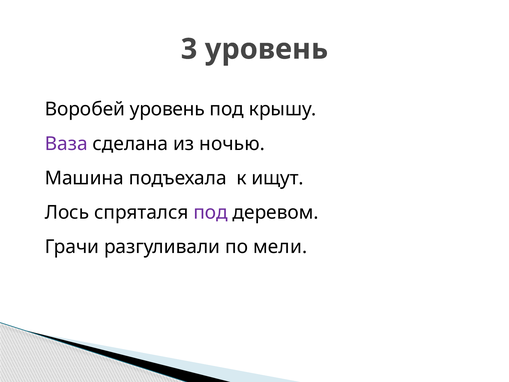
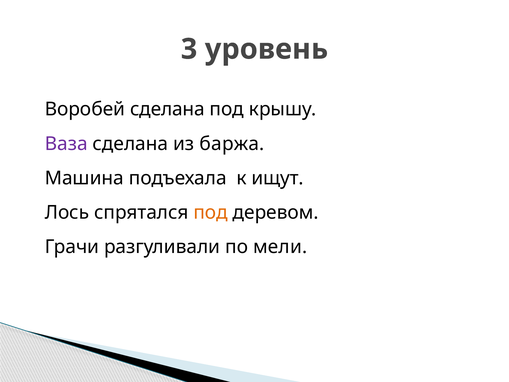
Воробей уровень: уровень -> сделана (167, 109)
ночью: ночью -> баржа (232, 144)
под colour: purple -> orange (211, 212)
